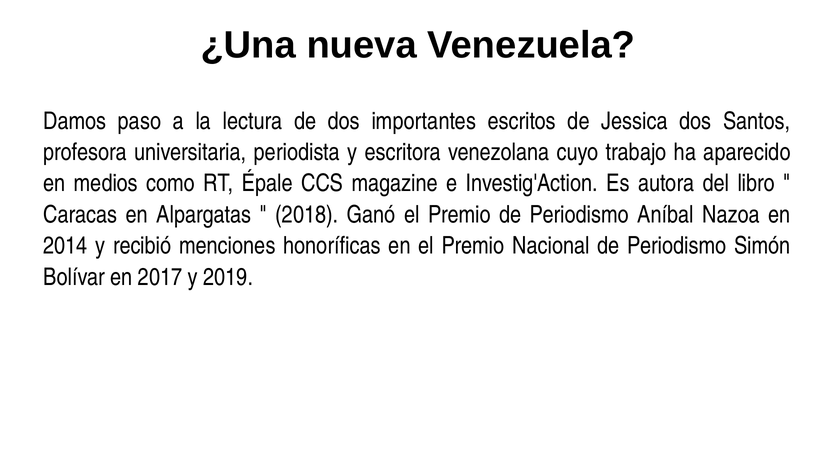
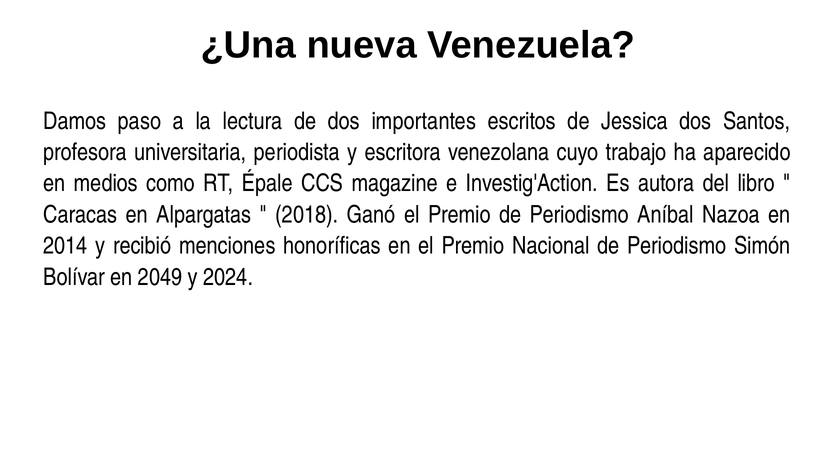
2017: 2017 -> 2049 (160, 277)
2019: 2019 -> 2024 (228, 277)
